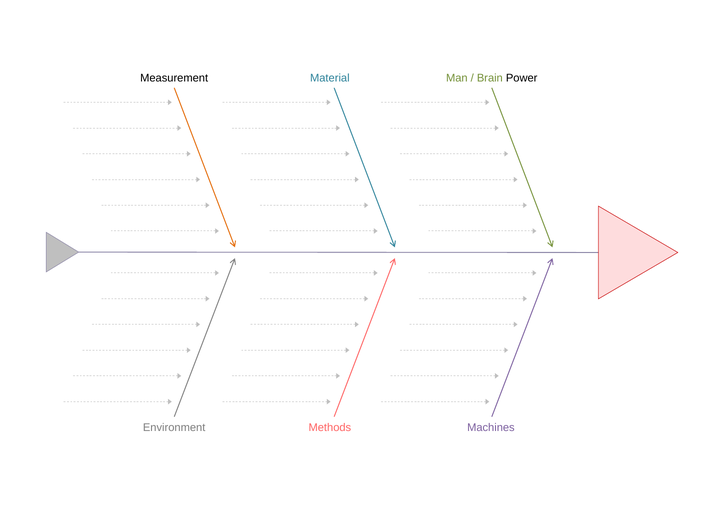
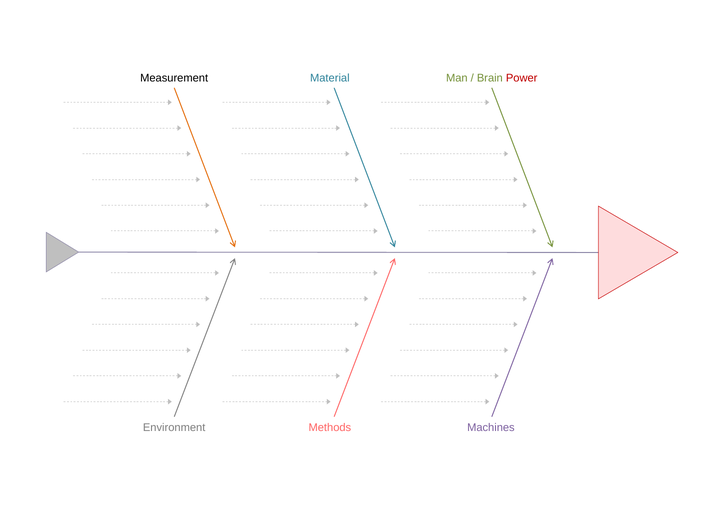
Power colour: black -> red (522, 78)
